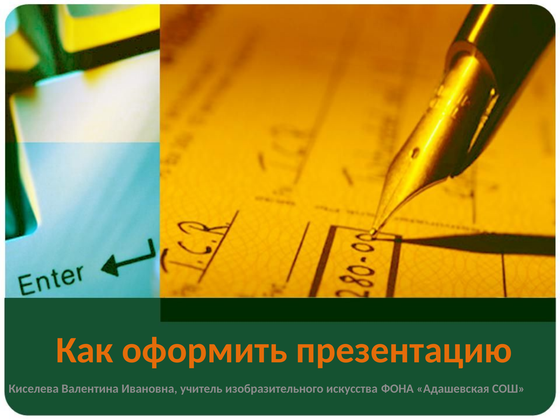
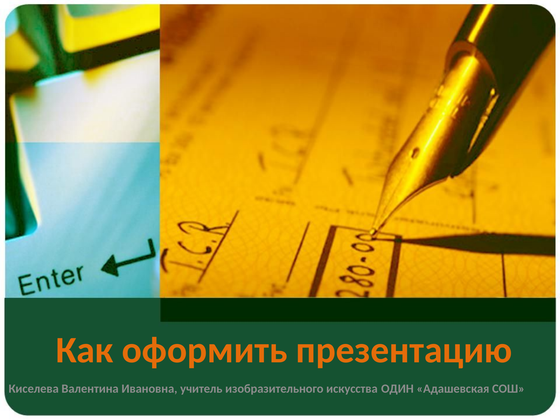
ФОНА: ФОНА -> ОДИН (397, 389)
